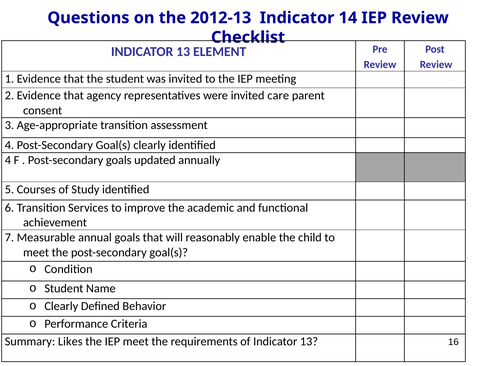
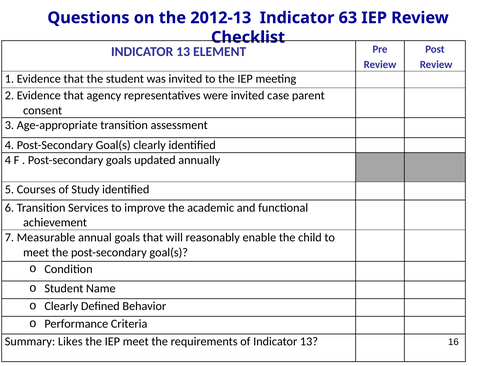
14: 14 -> 63 (348, 18)
care: care -> case (278, 95)
